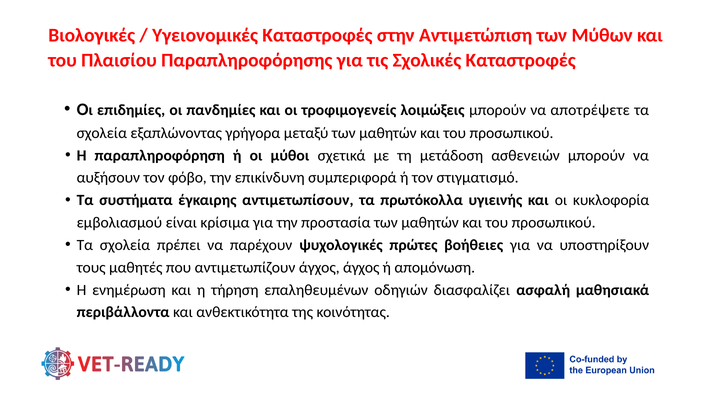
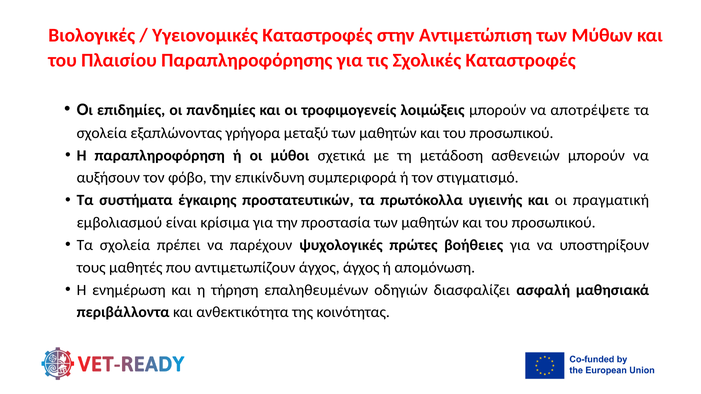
αντιμετωπίσουν: αντιμετωπίσουν -> προστατευτικών (298, 200)
κυκλοφορία: κυκλοφορία -> πραγματική (611, 200)
